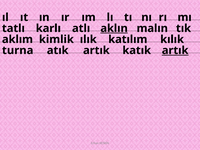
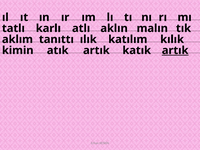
aklın underline: present -> none (114, 28)
kimlik: kimlik -> tanıttı (56, 39)
turna: turna -> kimin (18, 50)
